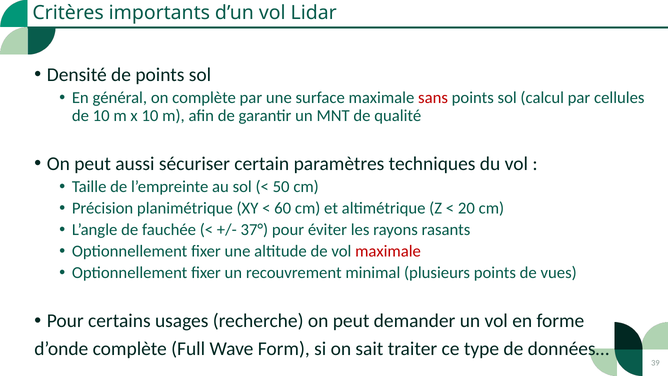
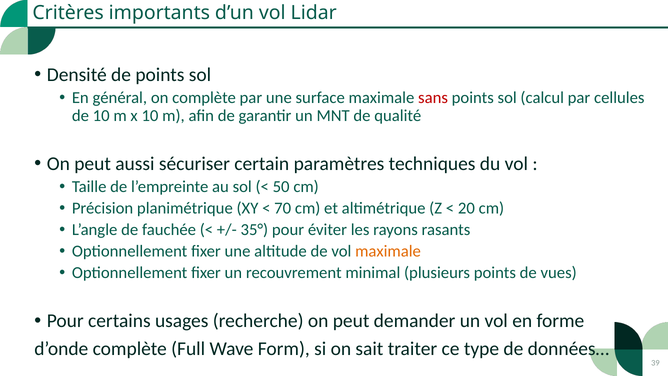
60: 60 -> 70 (283, 208)
37°: 37° -> 35° (254, 230)
maximale colour: red -> orange (388, 251)
